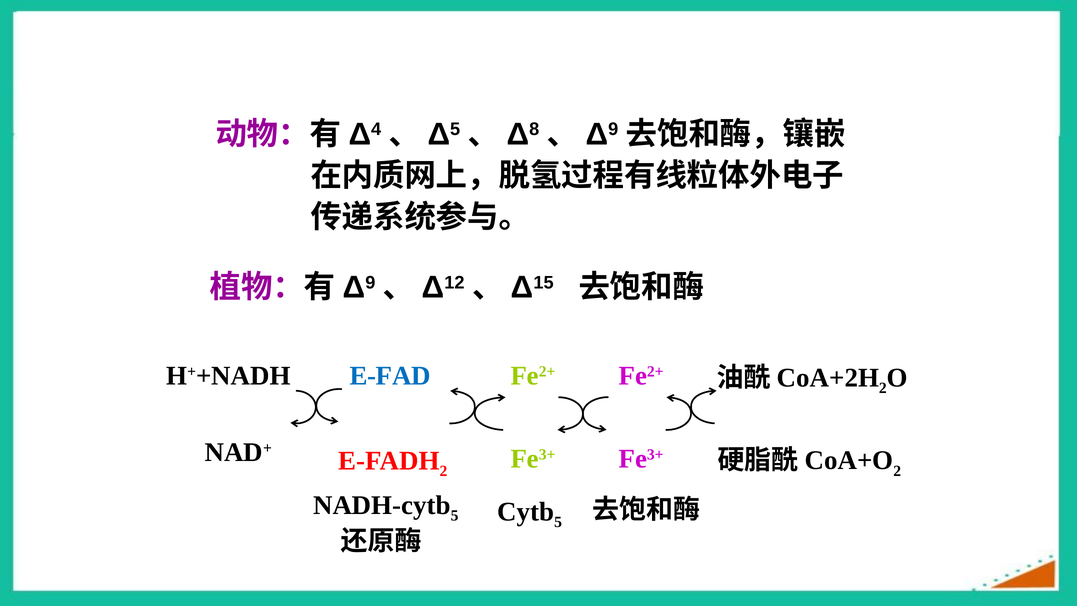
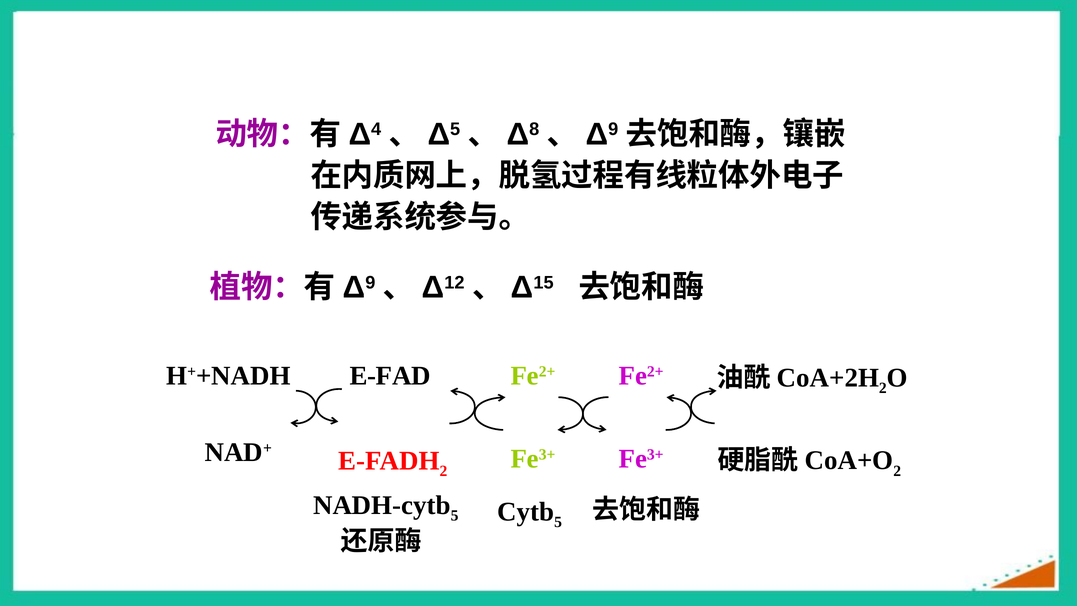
E-FAD colour: blue -> black (390, 376)
